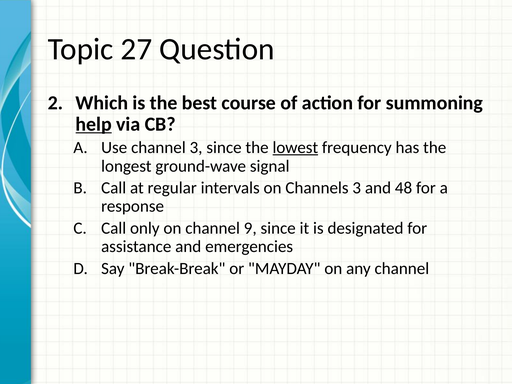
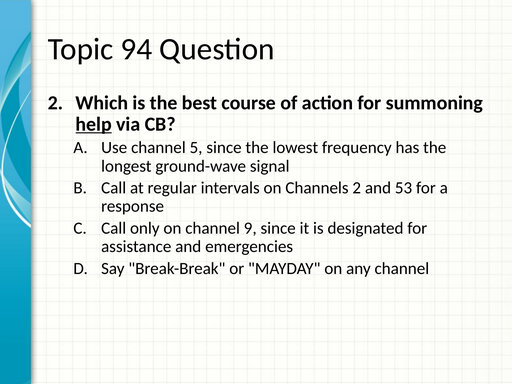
27: 27 -> 94 (136, 49)
channel 3: 3 -> 5 (196, 148)
lowest underline: present -> none (295, 148)
Channels 3: 3 -> 2 (357, 188)
48: 48 -> 53 (404, 188)
